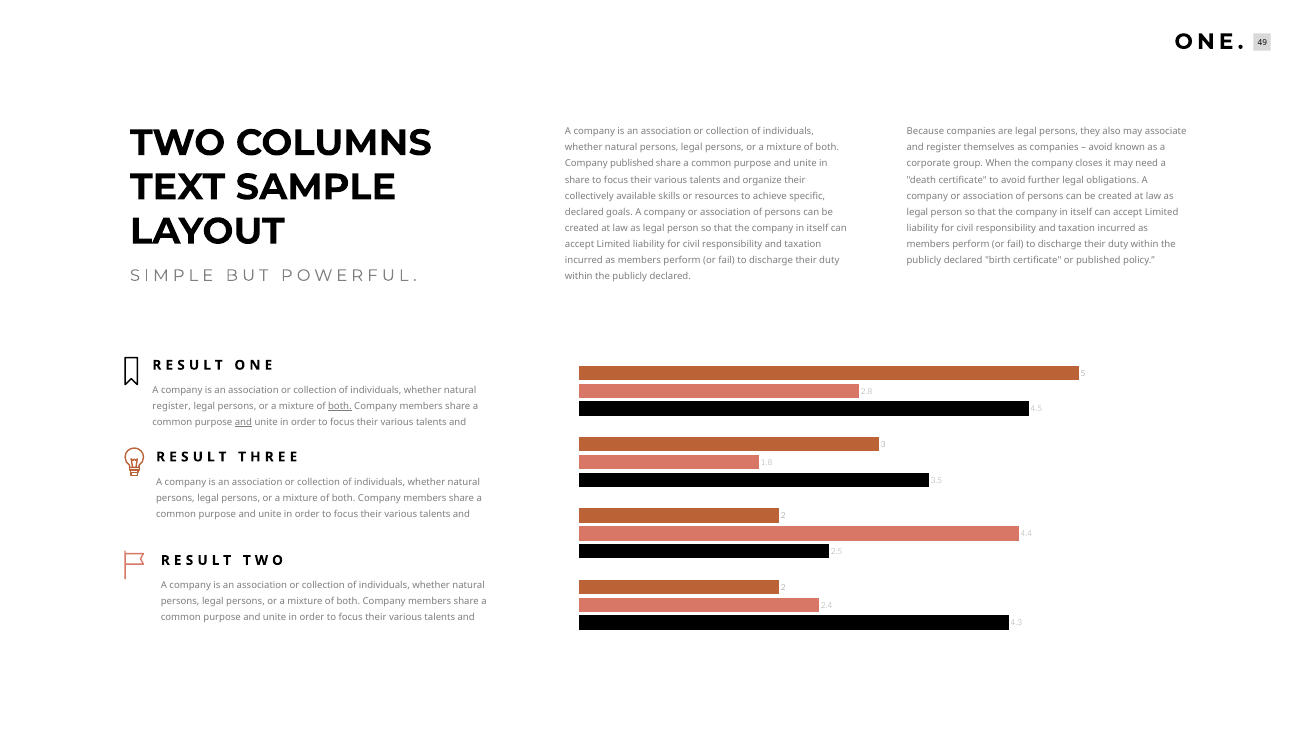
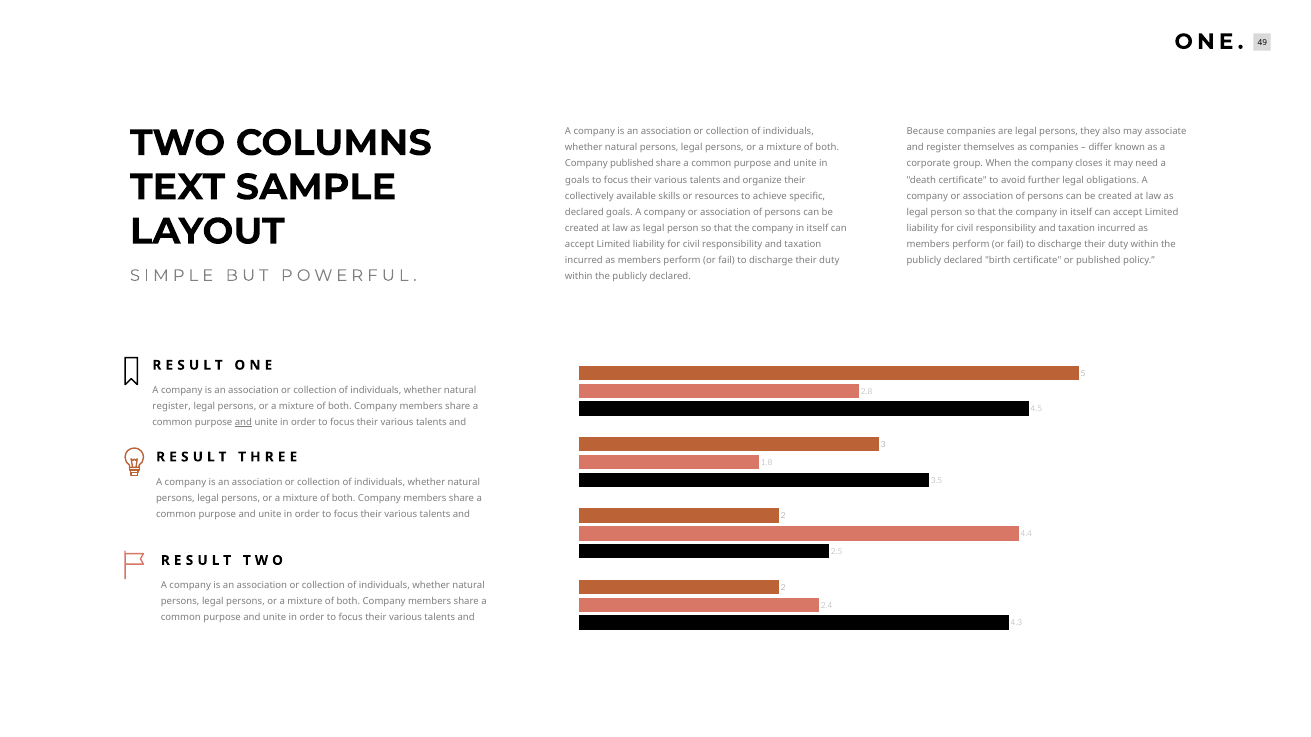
avoid: avoid -> differ (1100, 148)
share: share -> goals (577, 180)
both underline: present -> none (340, 407)
